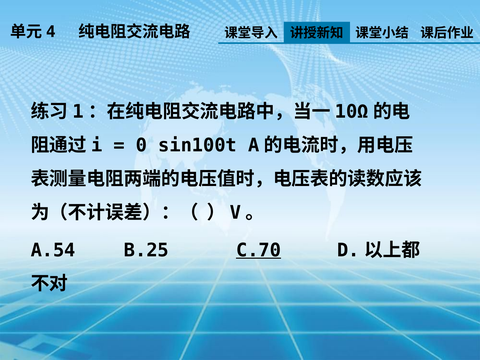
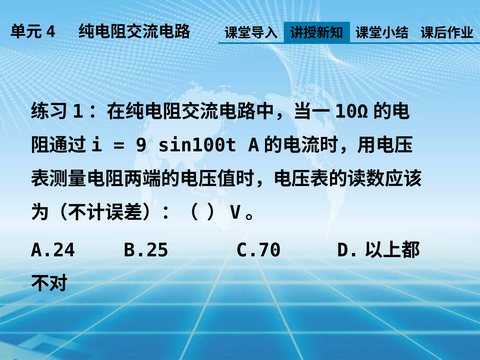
0: 0 -> 9 (142, 145)
A.54: A.54 -> A.24 (53, 250)
C.70 underline: present -> none (259, 250)
